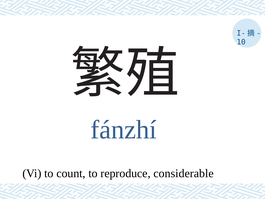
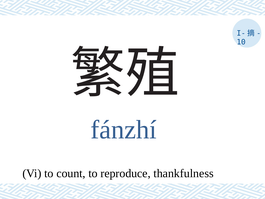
considerable: considerable -> thankfulness (184, 173)
